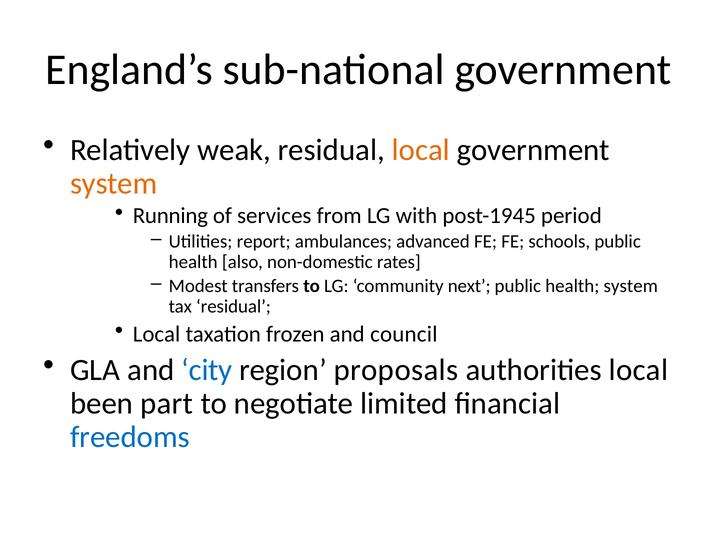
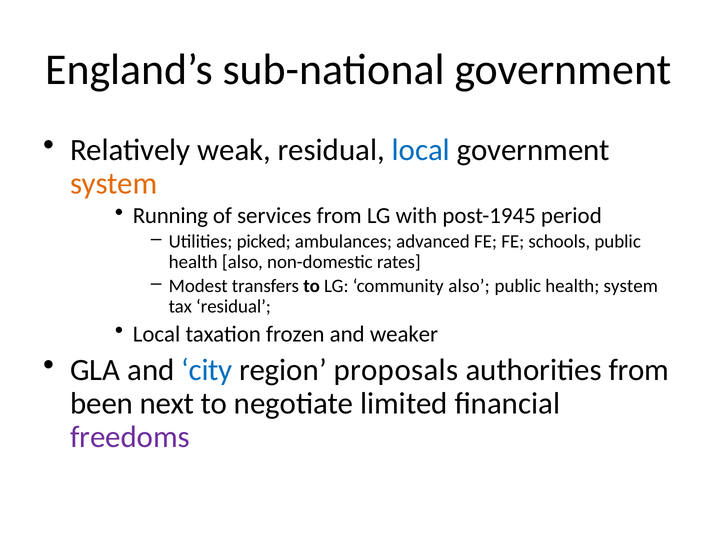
local colour: orange -> blue (421, 150)
report: report -> picked (264, 241)
community next: next -> also (469, 286)
council: council -> weaker (404, 334)
authorities local: local -> from (639, 370)
part: part -> next (167, 403)
freedoms colour: blue -> purple (130, 436)
